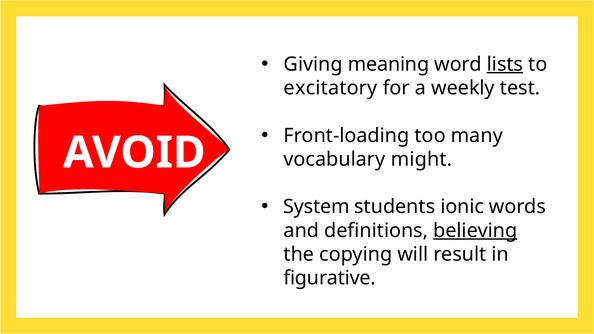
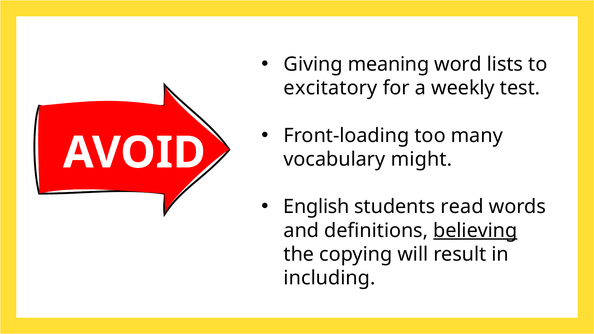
lists underline: present -> none (505, 64)
System: System -> English (316, 207)
ionic: ionic -> read (462, 207)
figurative: figurative -> including (330, 278)
